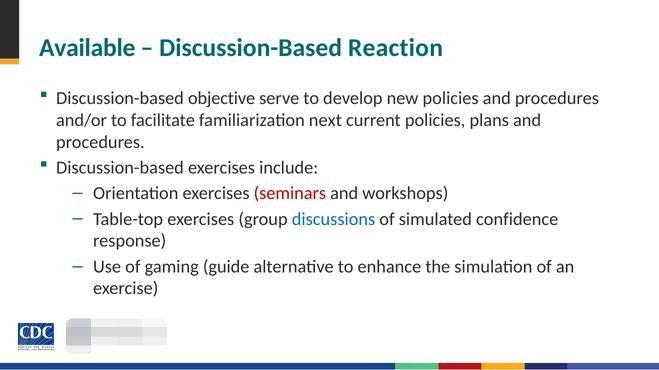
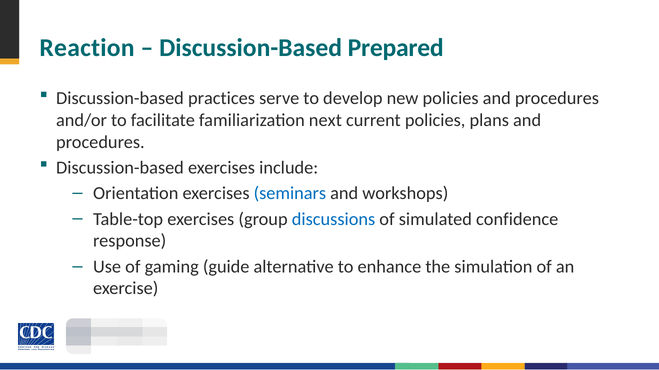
Available: Available -> Reaction (87, 48)
Reaction: Reaction -> Prepared (396, 48)
objective: objective -> practices (222, 99)
seminars colour: red -> blue (290, 194)
